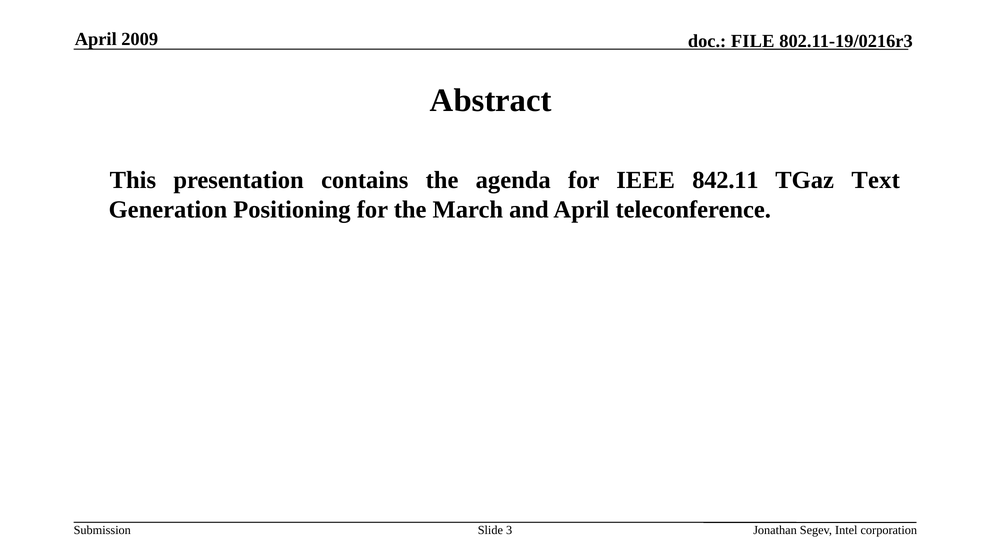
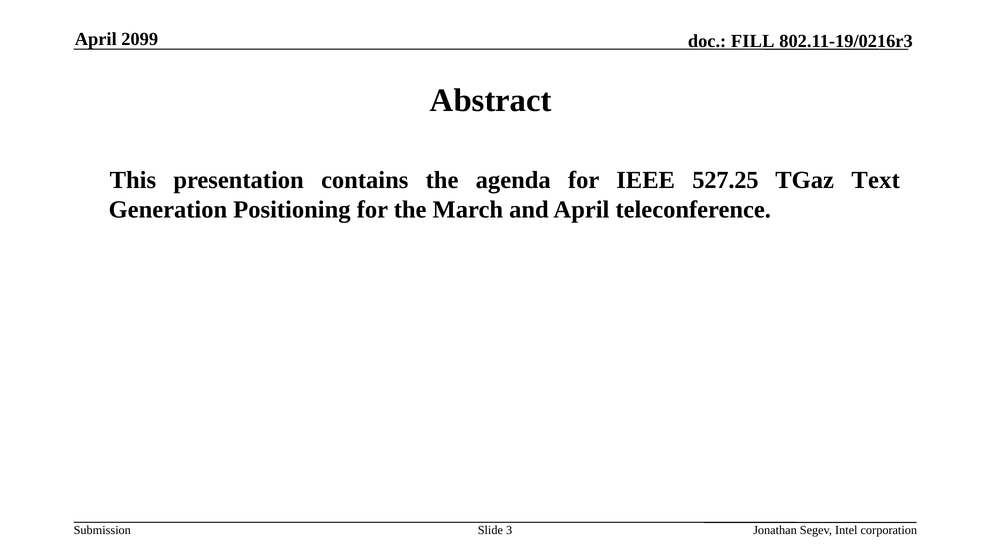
2009: 2009 -> 2099 (140, 39)
FILE: FILE -> FILL (753, 41)
842.11: 842.11 -> 527.25 (725, 180)
